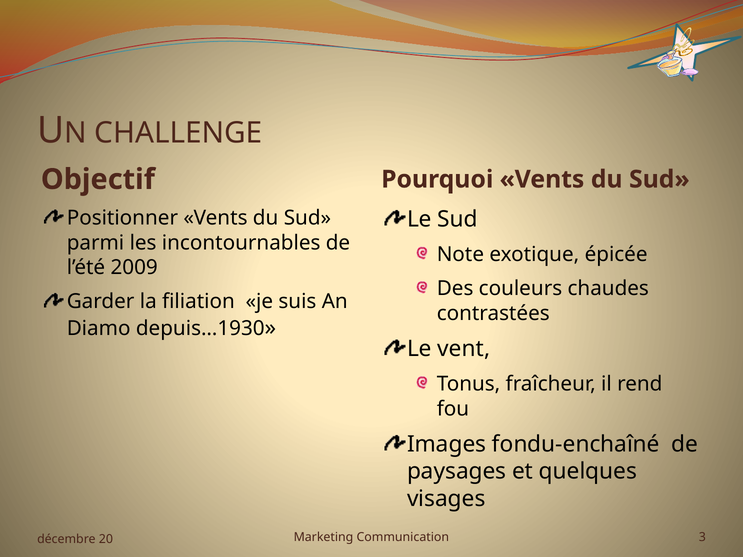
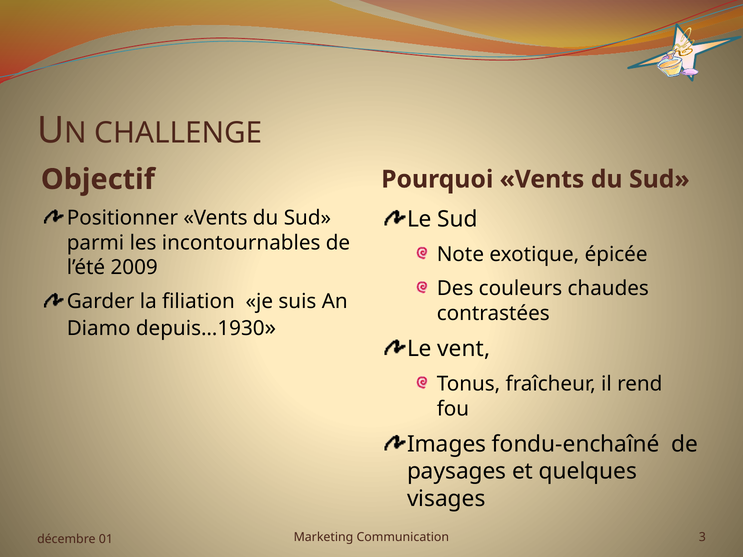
20: 20 -> 01 (106, 540)
